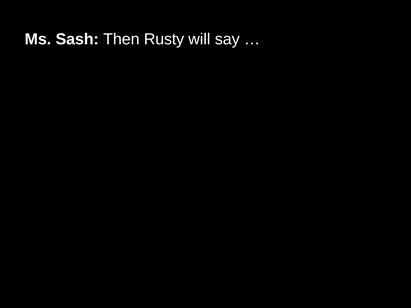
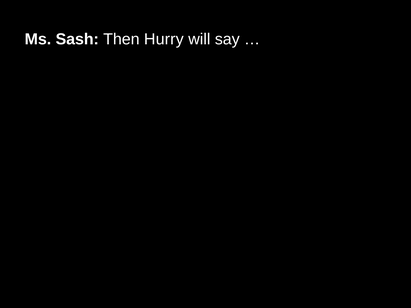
Rusty: Rusty -> Hurry (164, 39)
